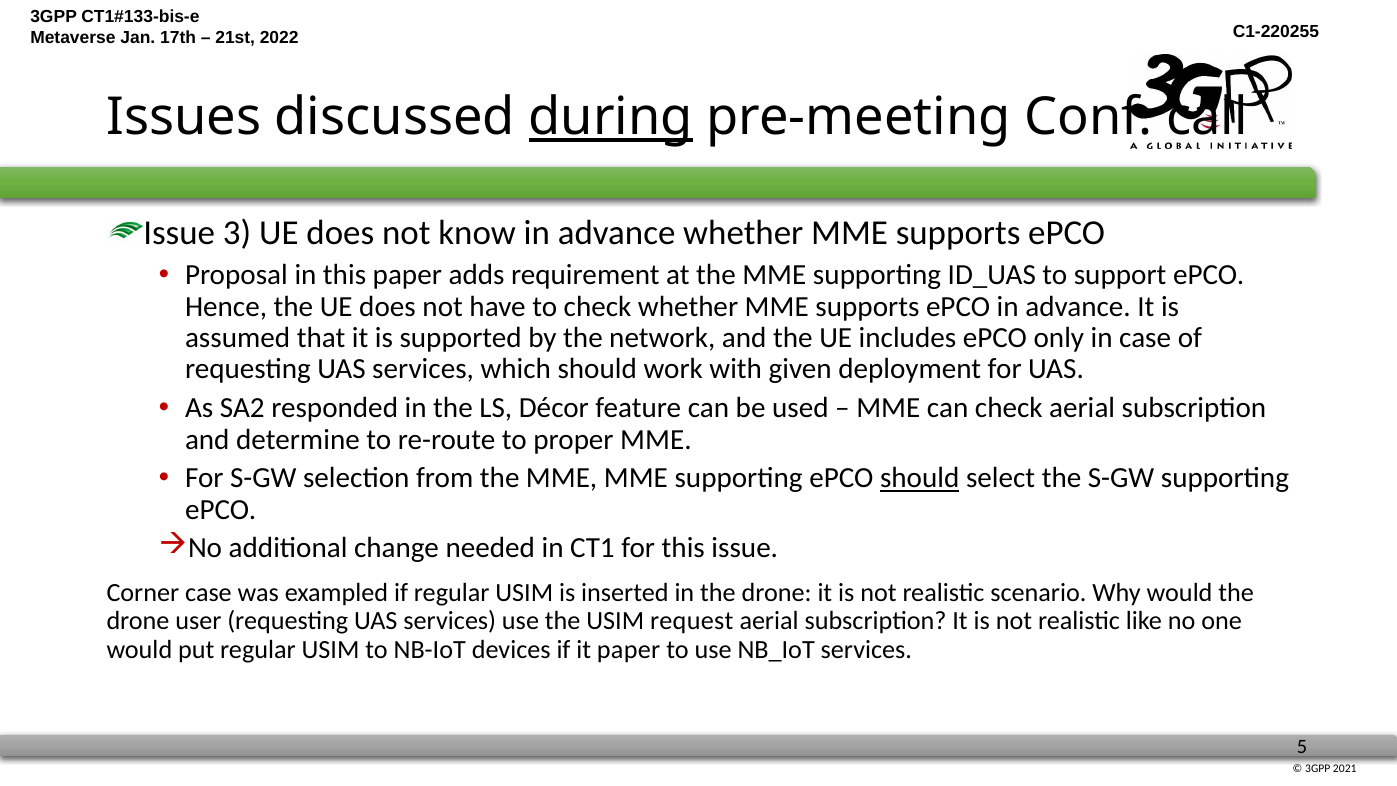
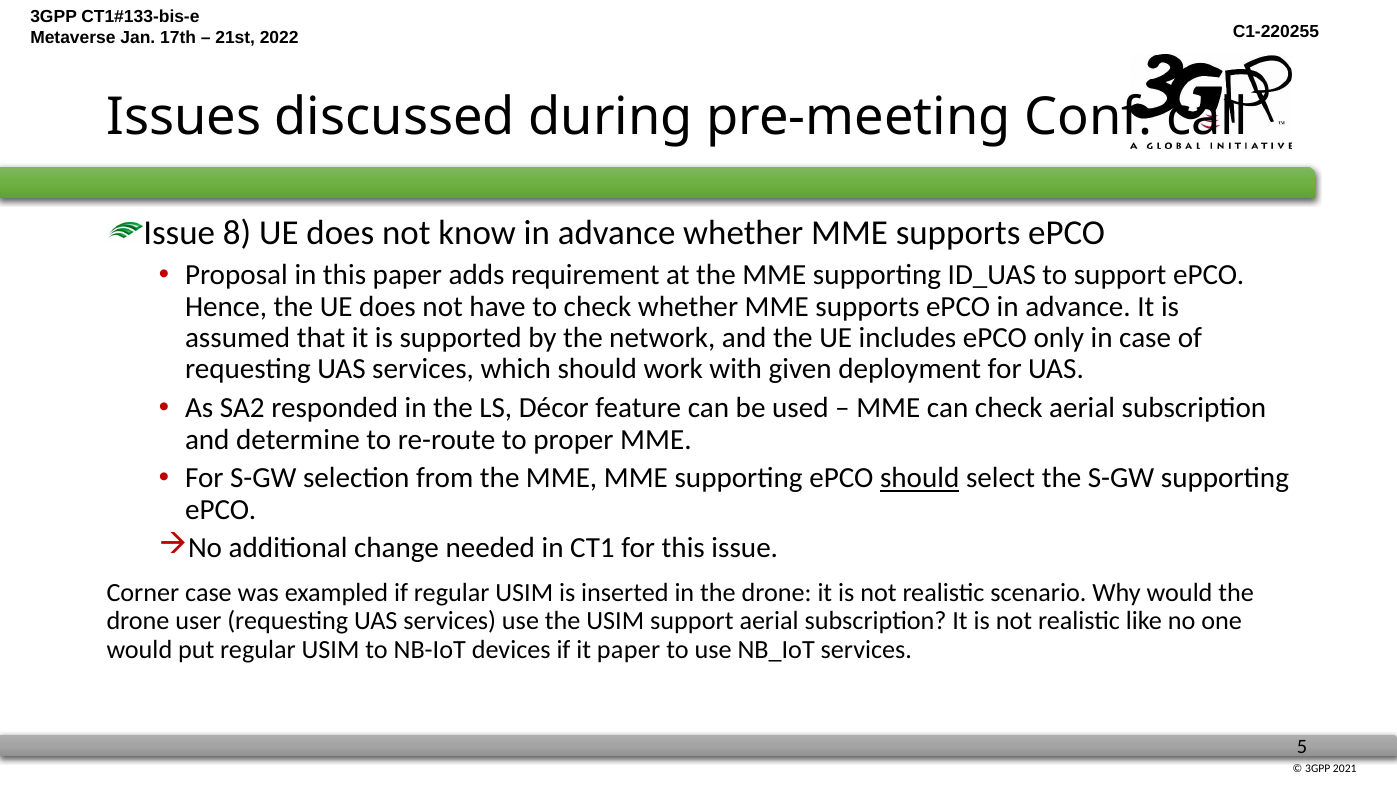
during underline: present -> none (611, 117)
3: 3 -> 8 (237, 233)
USIM request: request -> support (692, 621)
